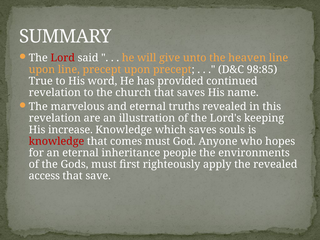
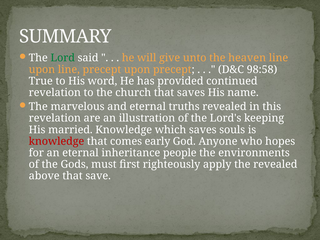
Lord colour: red -> green (63, 58)
98:85: 98:85 -> 98:58 (262, 69)
increase: increase -> married (70, 130)
comes must: must -> early (157, 141)
access: access -> above (44, 176)
